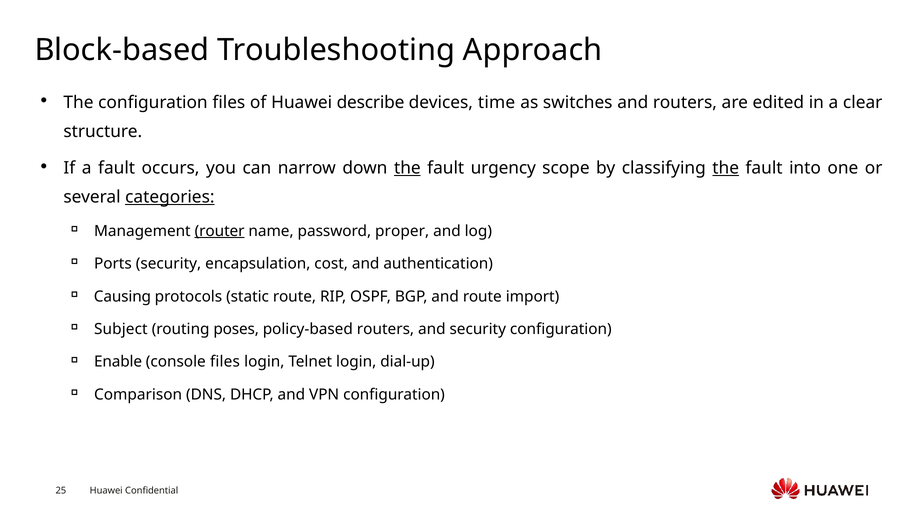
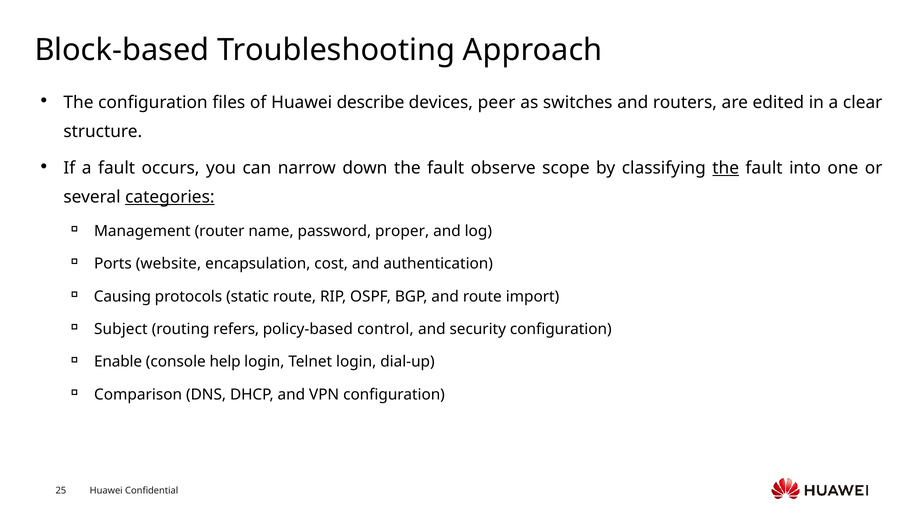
time: time -> peer (497, 103)
the underline: present -> none (407, 168)
urgency: urgency -> observe (503, 168)
router underline: present -> none (220, 231)
Ports security: security -> website (168, 264)
poses: poses -> refers (236, 329)
policy-based routers: routers -> control (385, 329)
console files: files -> help (225, 362)
